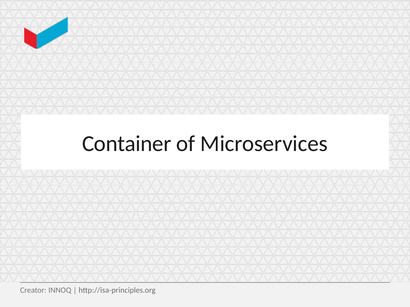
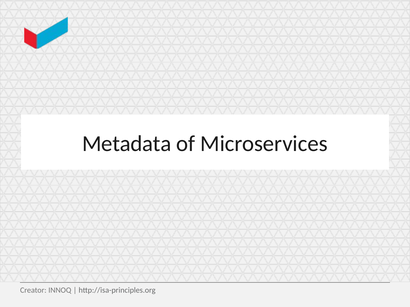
Container: Container -> Metadata (127, 144)
